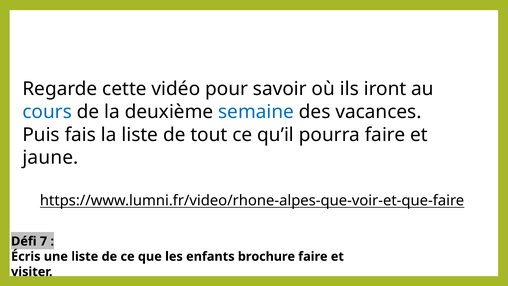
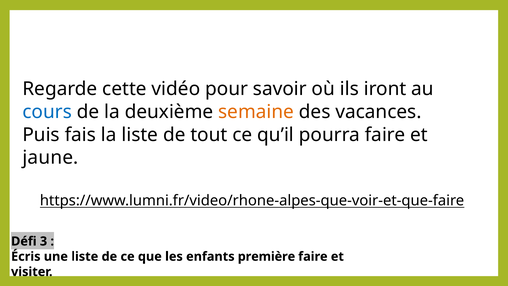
semaine colour: blue -> orange (256, 112)
7: 7 -> 3 (44, 241)
brochure: brochure -> première (266, 256)
